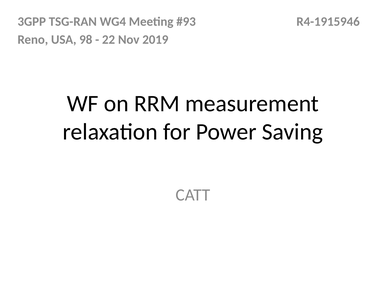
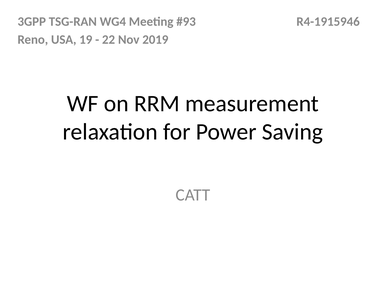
98: 98 -> 19 (86, 40)
